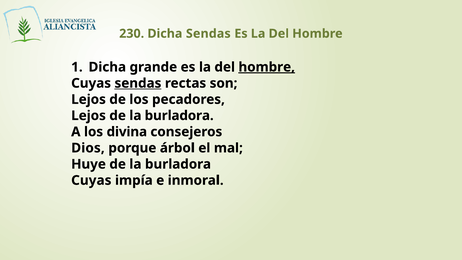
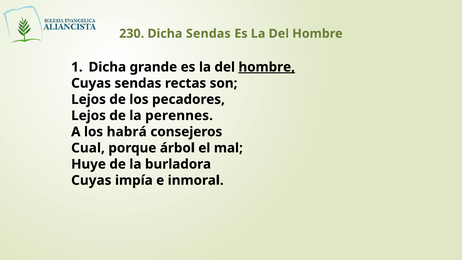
sendas underline: present -> none (138, 83)
Lejos de la burladora: burladora -> perennes (179, 116)
divina: divina -> habrá (127, 132)
Dios: Dios -> Cual (88, 148)
